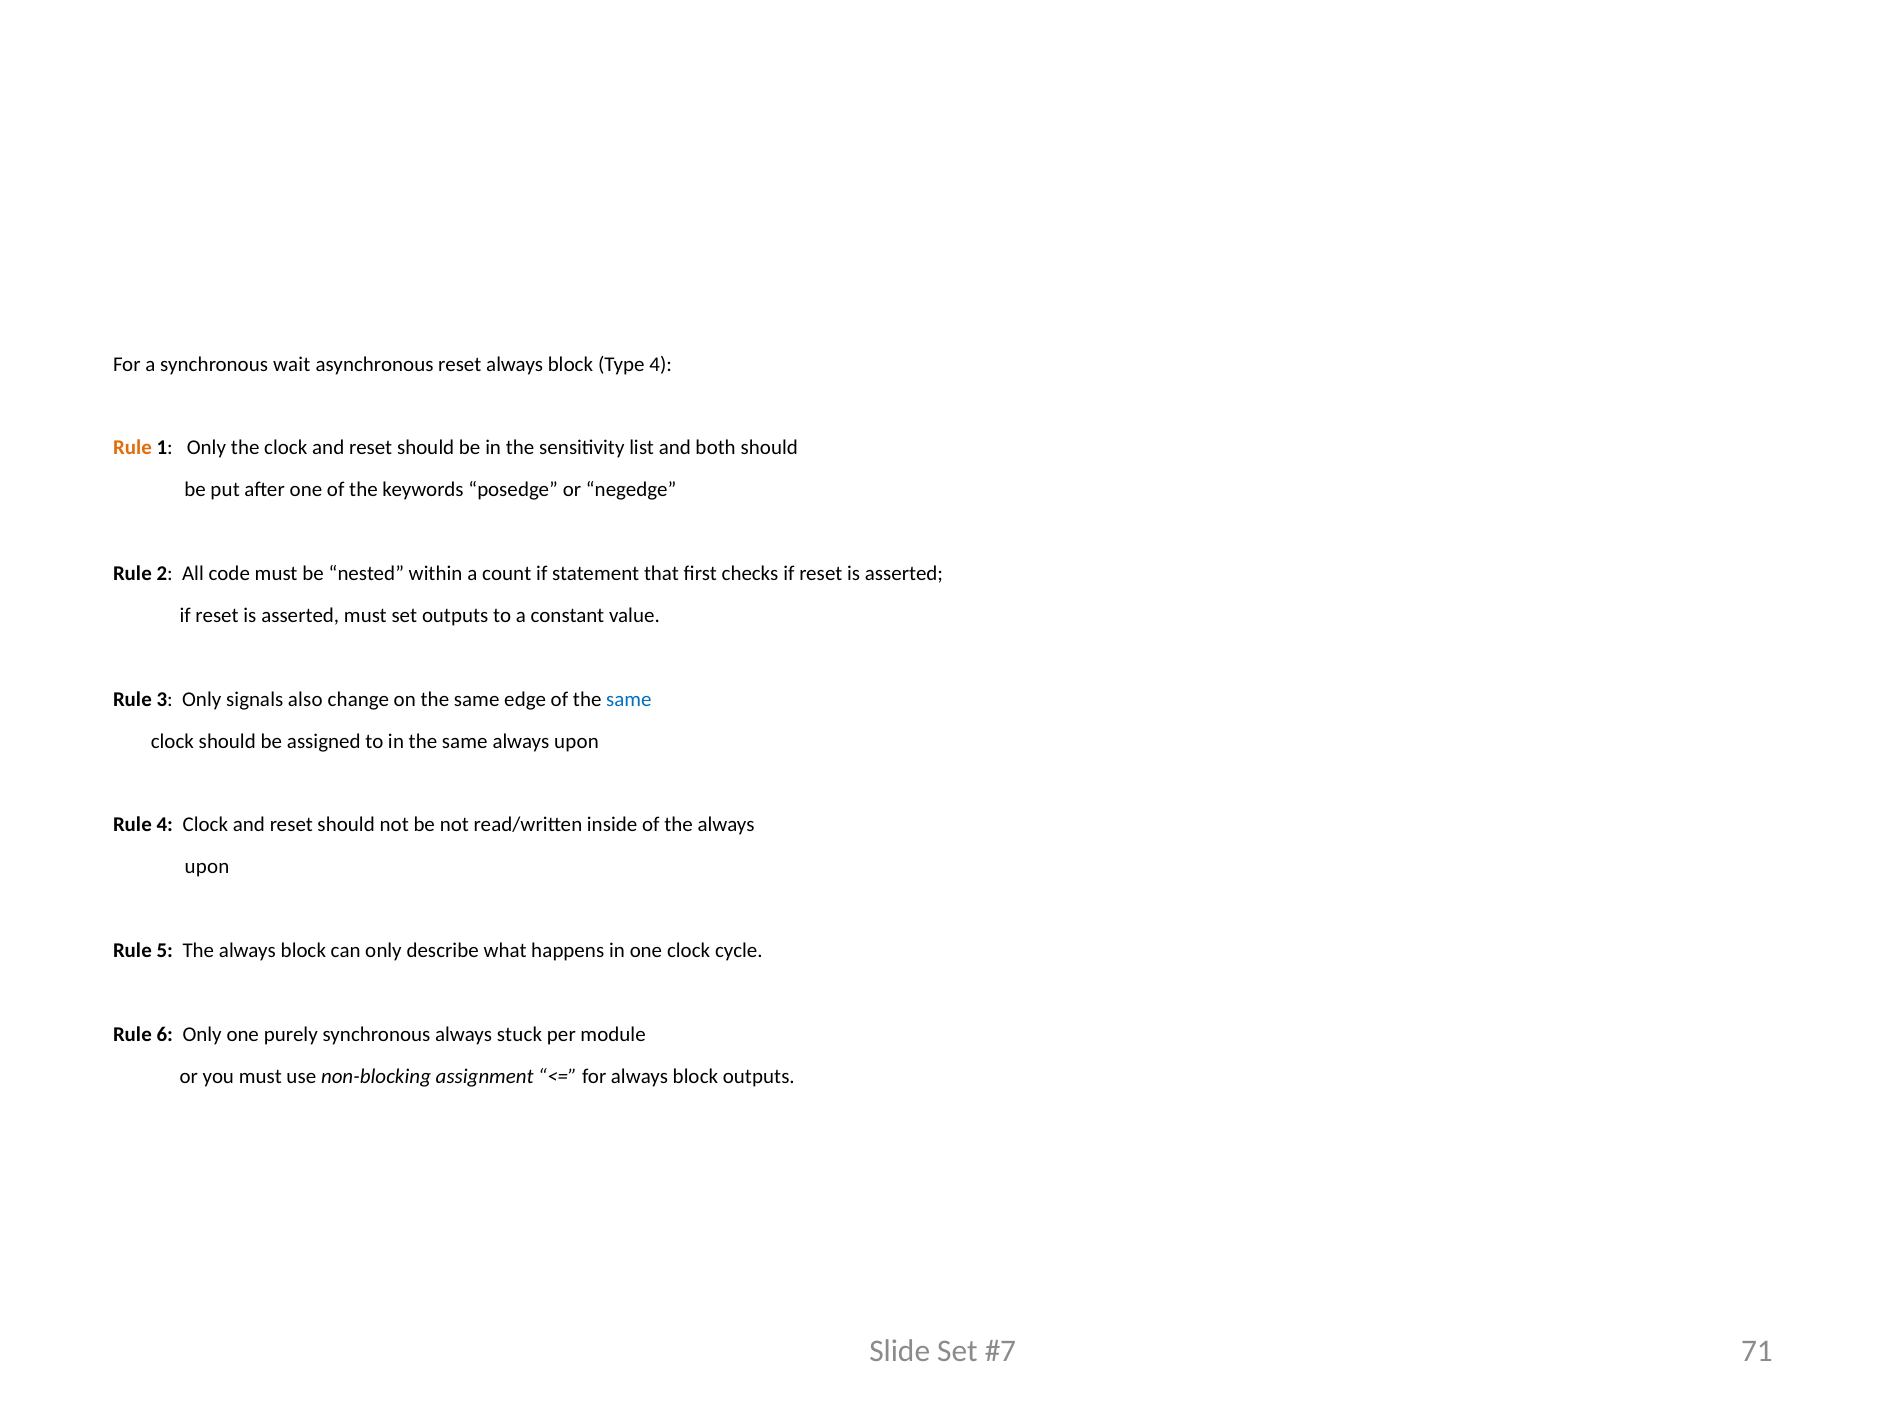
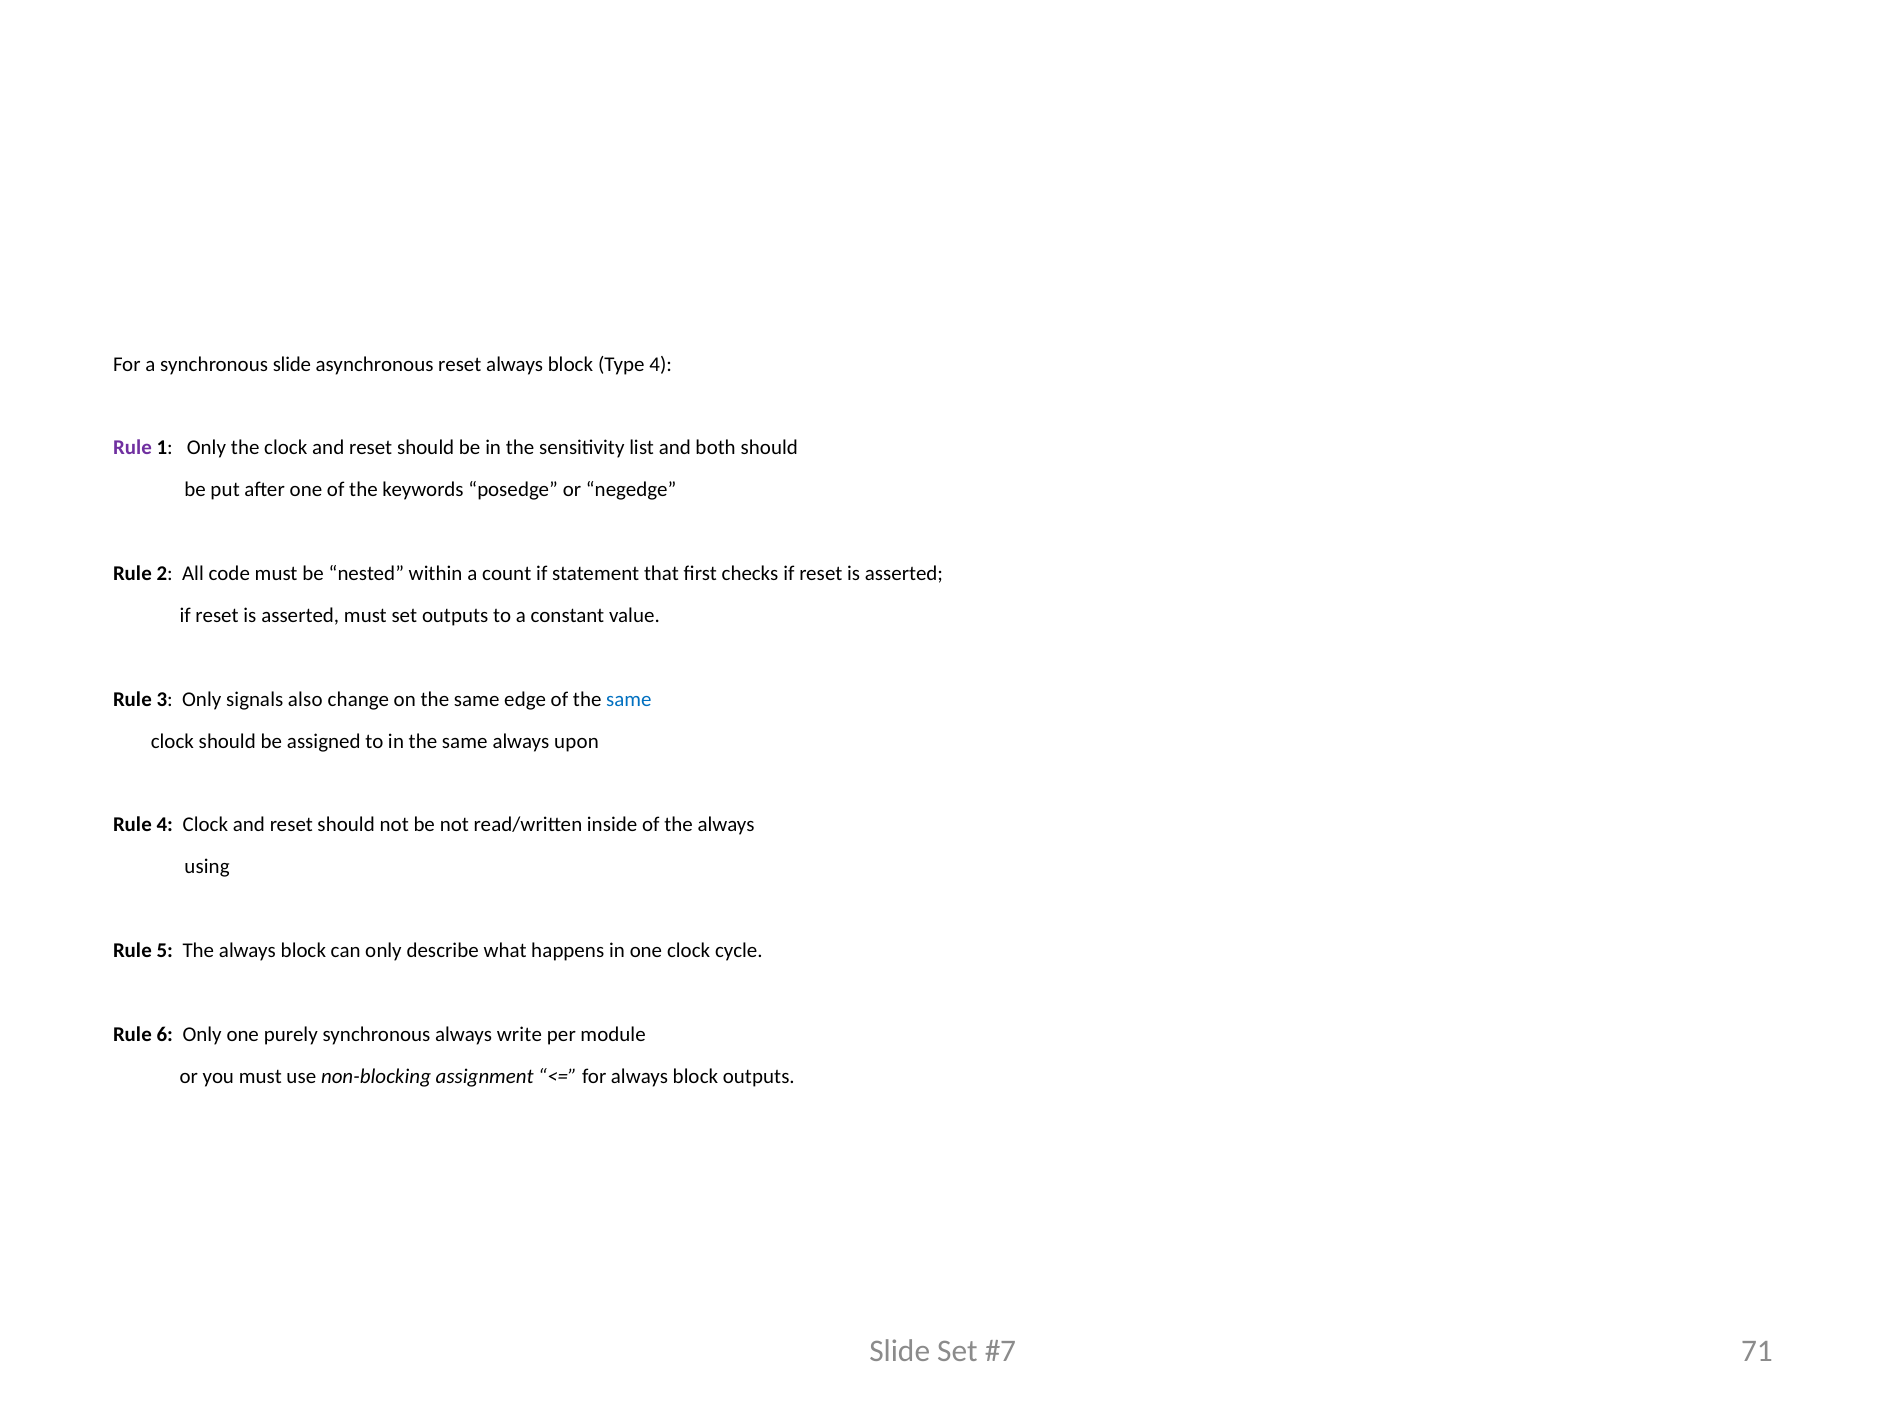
synchronous wait: wait -> slide (292, 364)
Rule colour: orange -> purple (132, 448)
upon: upon -> using (207, 867)
stuck: stuck -> write (519, 1034)
